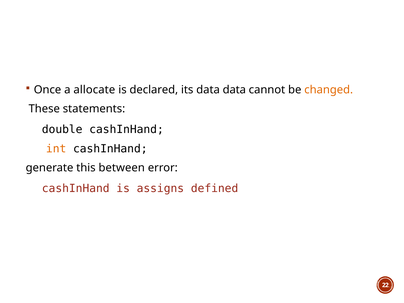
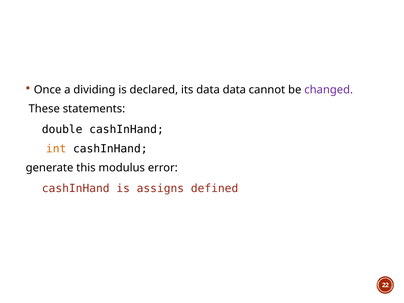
allocate: allocate -> dividing (94, 90)
changed colour: orange -> purple (329, 90)
between: between -> modulus (122, 168)
